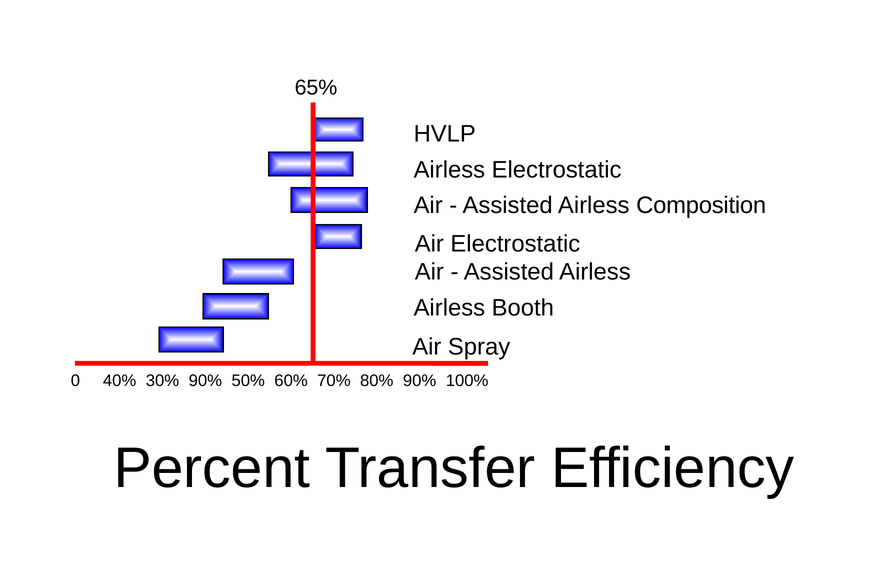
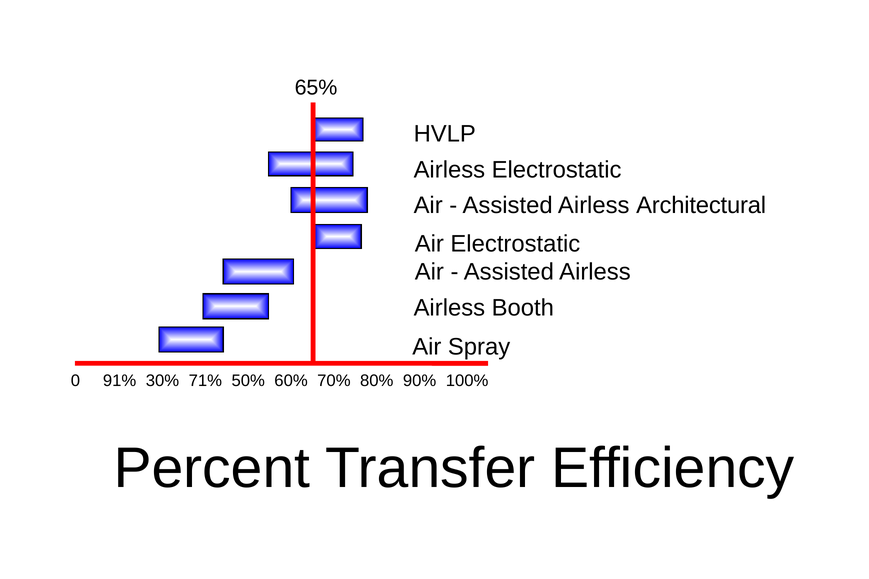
Composition: Composition -> Architectural (701, 205)
40%: 40% -> 91% (120, 381)
30% 90%: 90% -> 71% (205, 381)
